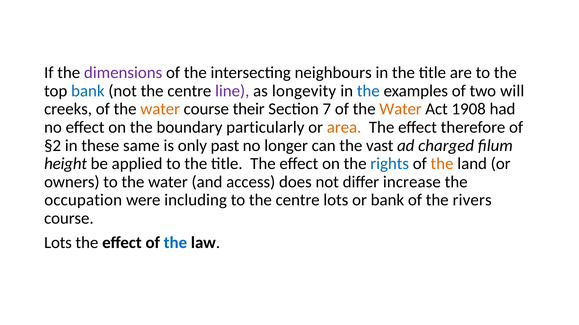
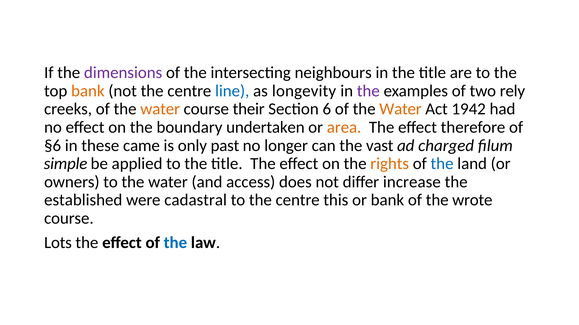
bank colour: blue -> orange (88, 91)
line colour: purple -> blue (232, 91)
the colour: blue -> purple (368, 91)
will: will -> rely (512, 91)
7: 7 -> 6 (327, 109)
1908: 1908 -> 1942 (469, 109)
particularly: particularly -> undertaken (265, 128)
§2: §2 -> §6 (53, 146)
same: same -> came (141, 146)
height: height -> simple (66, 164)
rights colour: blue -> orange (390, 164)
the colour: orange -> blue (442, 164)
occupation: occupation -> established (83, 201)
including: including -> cadastral (196, 201)
centre lots: lots -> this (336, 201)
rivers: rivers -> wrote (472, 201)
